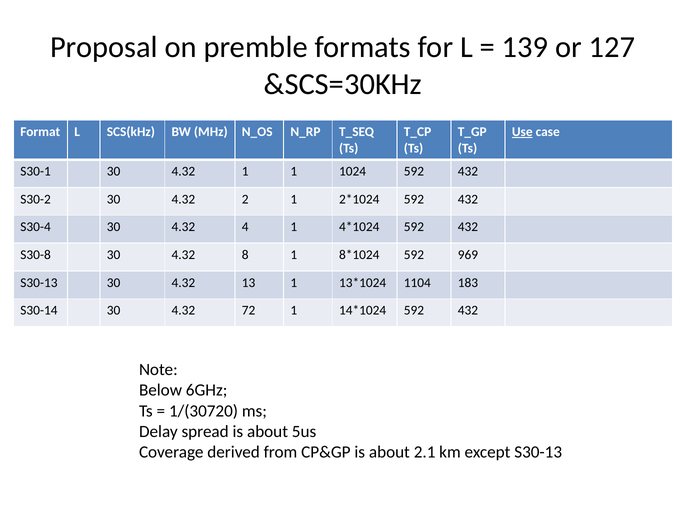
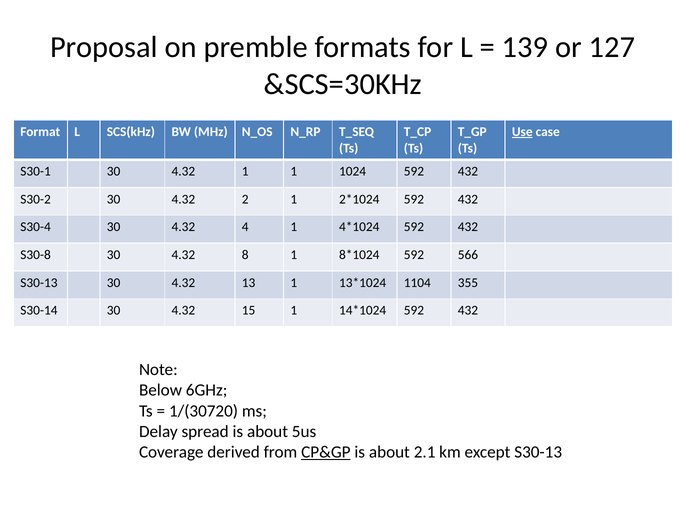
969: 969 -> 566 (468, 255)
183: 183 -> 355 (468, 282)
72: 72 -> 15 (249, 310)
CP&GP underline: none -> present (326, 452)
